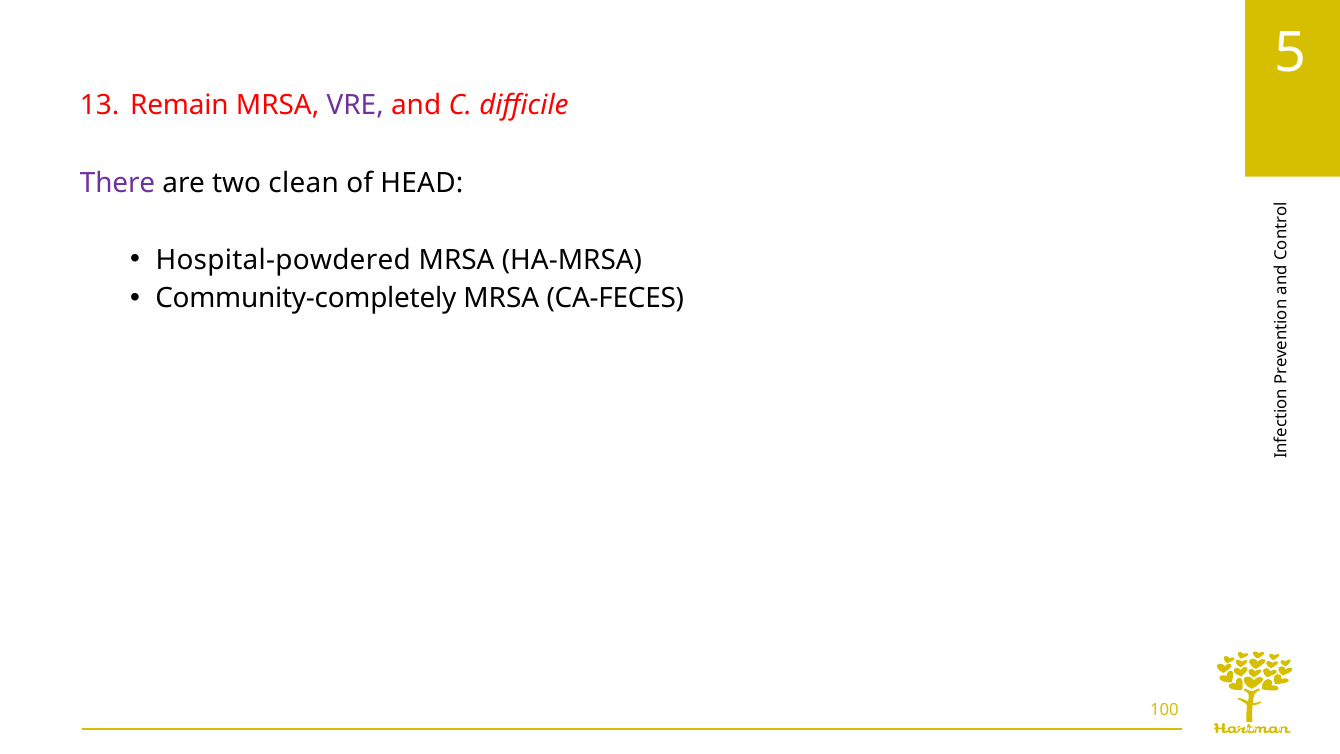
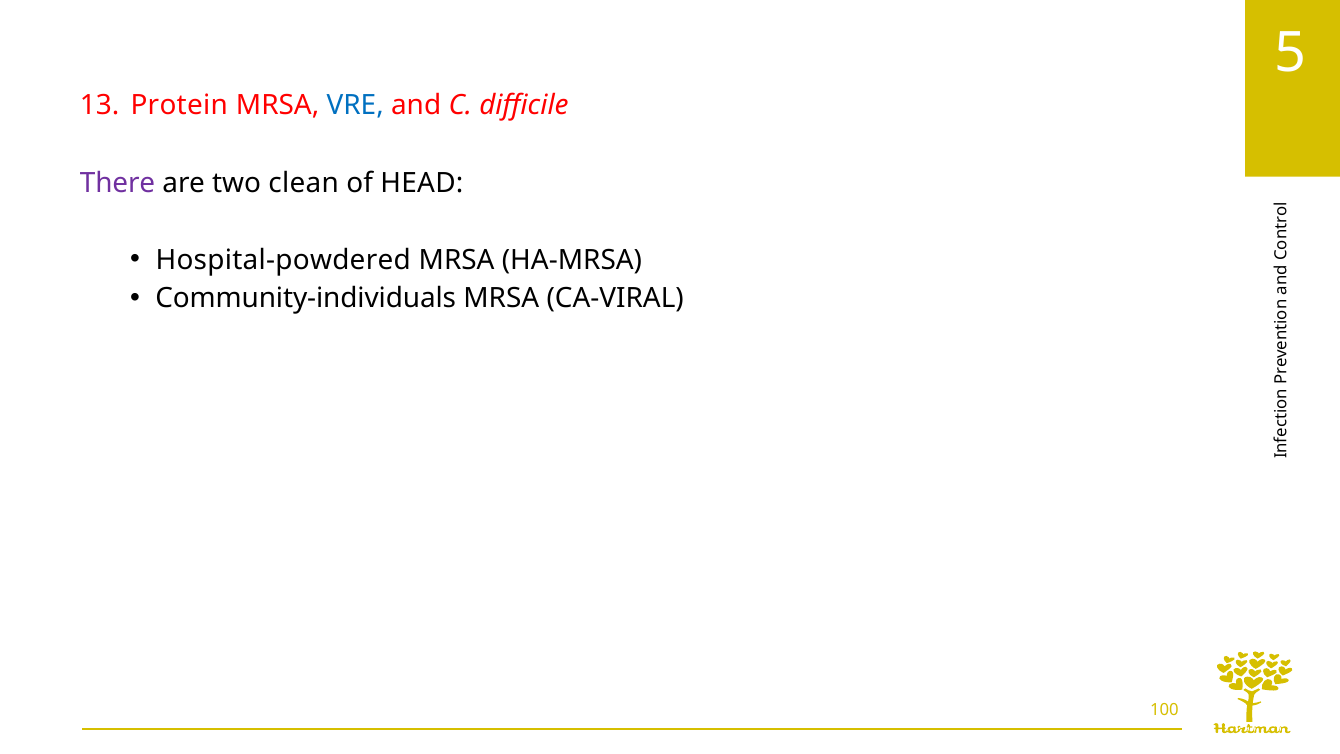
Remain: Remain -> Protein (179, 106)
VRE colour: purple -> blue (355, 106)
Community-completely: Community-completely -> Community-individuals (306, 298)
CA-FECES: CA-FECES -> CA-VIRAL (615, 298)
